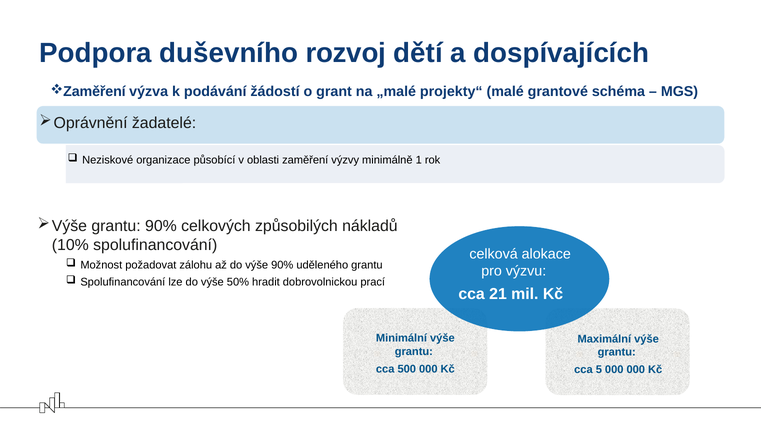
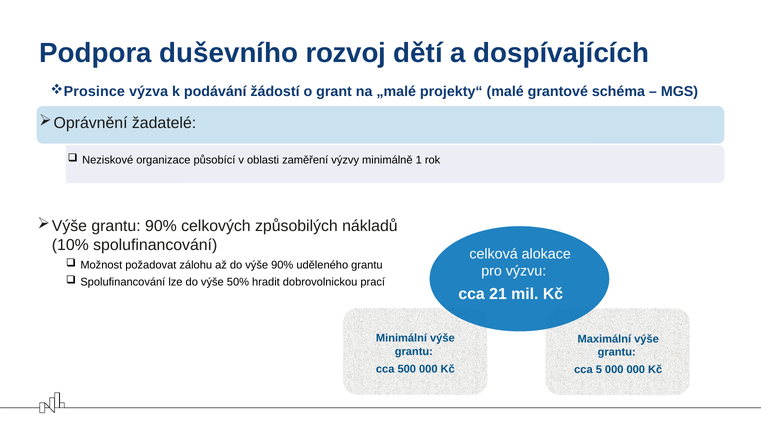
Zaměření: Zaměření -> Prosince (94, 92)
